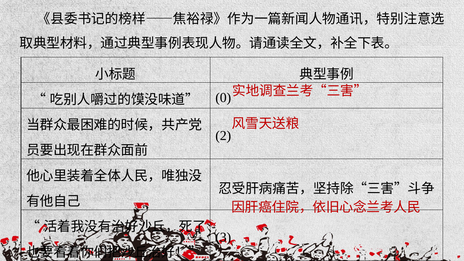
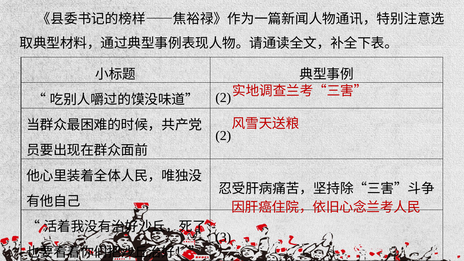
0: 0 -> 2 (223, 98)
